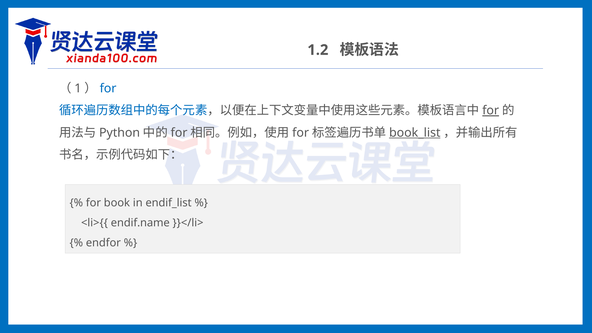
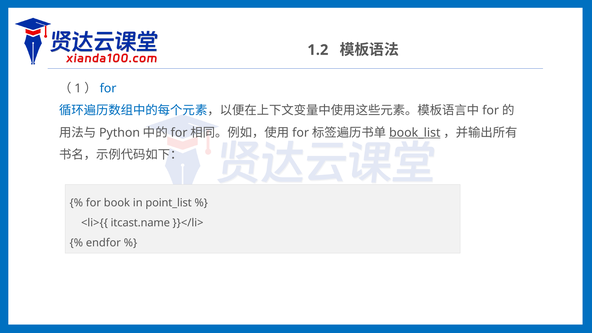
for underline: present -> none (491, 111)
endif_list: endif_list -> point_list (169, 203)
endif.name: endif.name -> itcast.name (140, 223)
